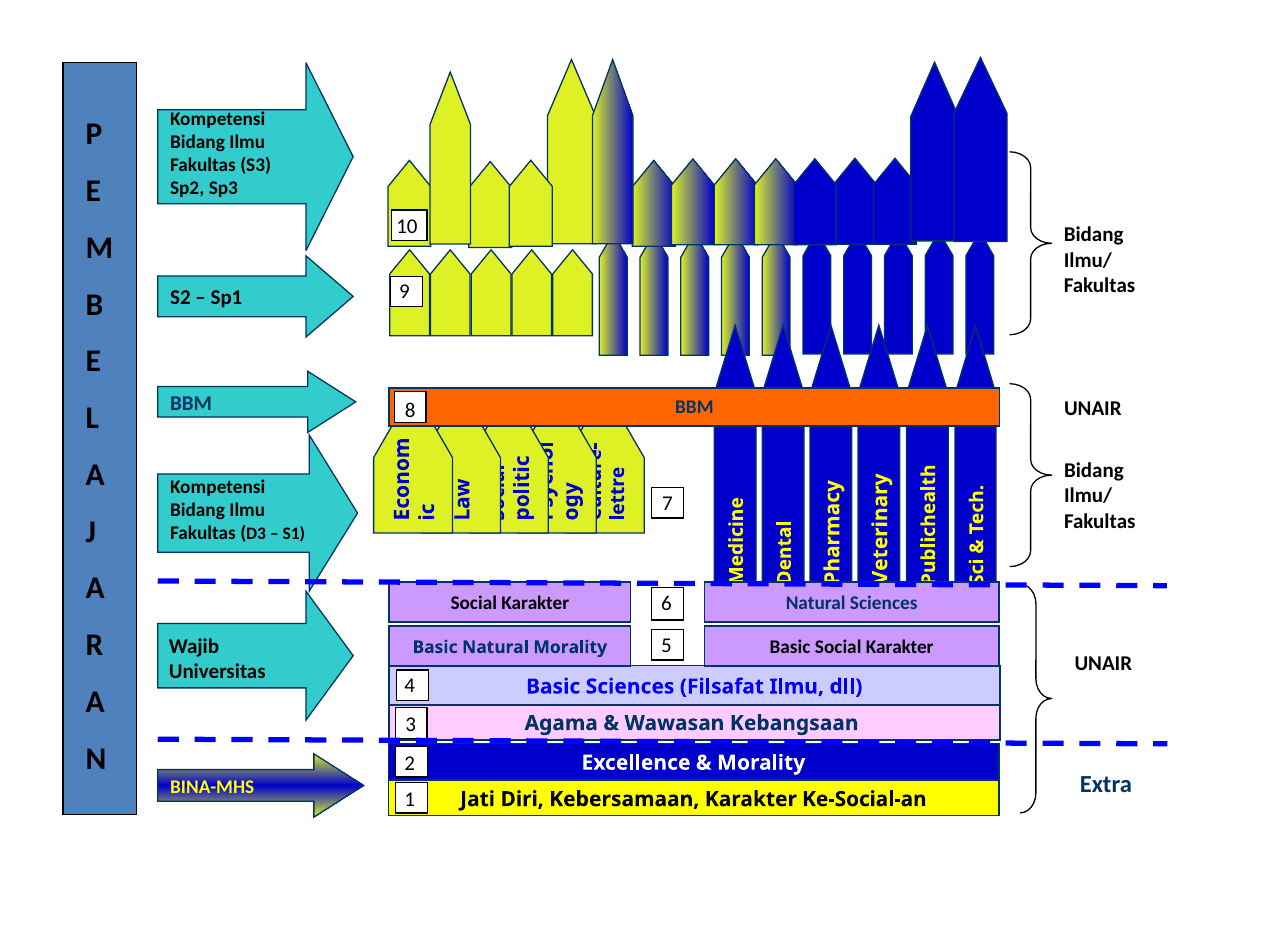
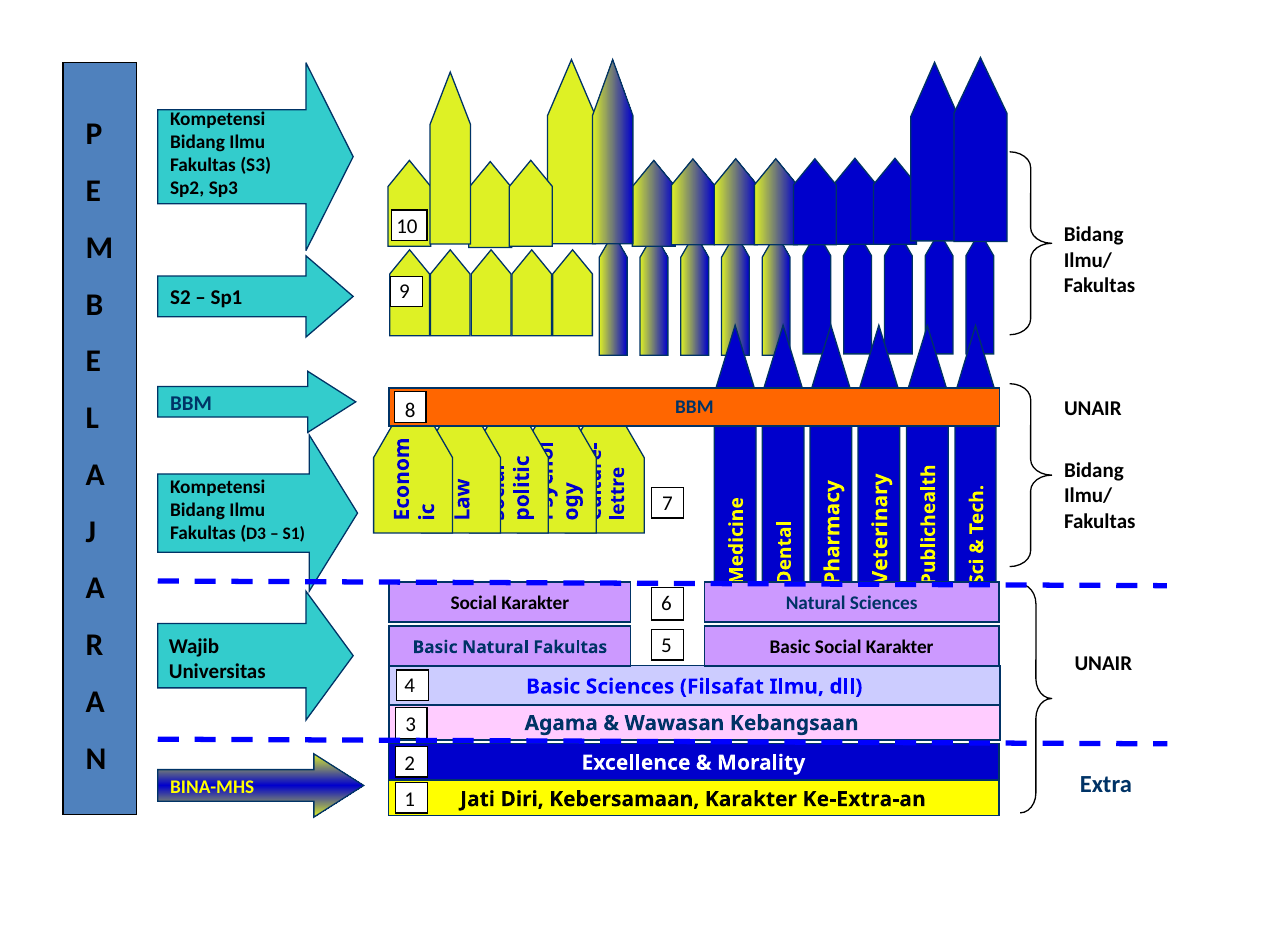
Natural Morality: Morality -> Fakultas (570, 648)
Ke-Social-an: Ke-Social-an -> Ke-Extra-an (864, 800)
